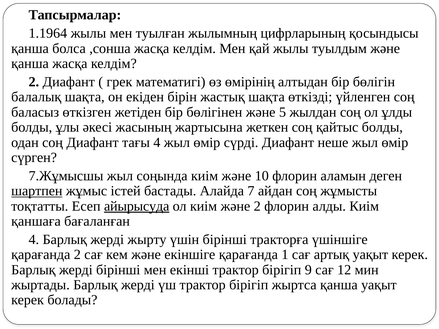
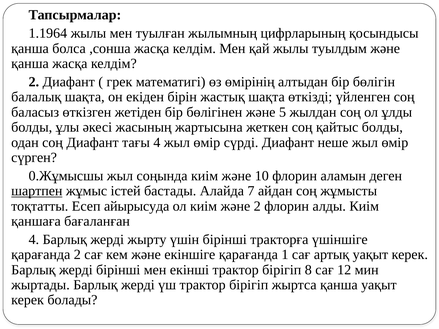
7.Жұмысшы: 7.Жұмысшы -> 0.Жұмысшы (66, 176)
айырысуда underline: present -> none (137, 206)
9: 9 -> 8 (308, 270)
